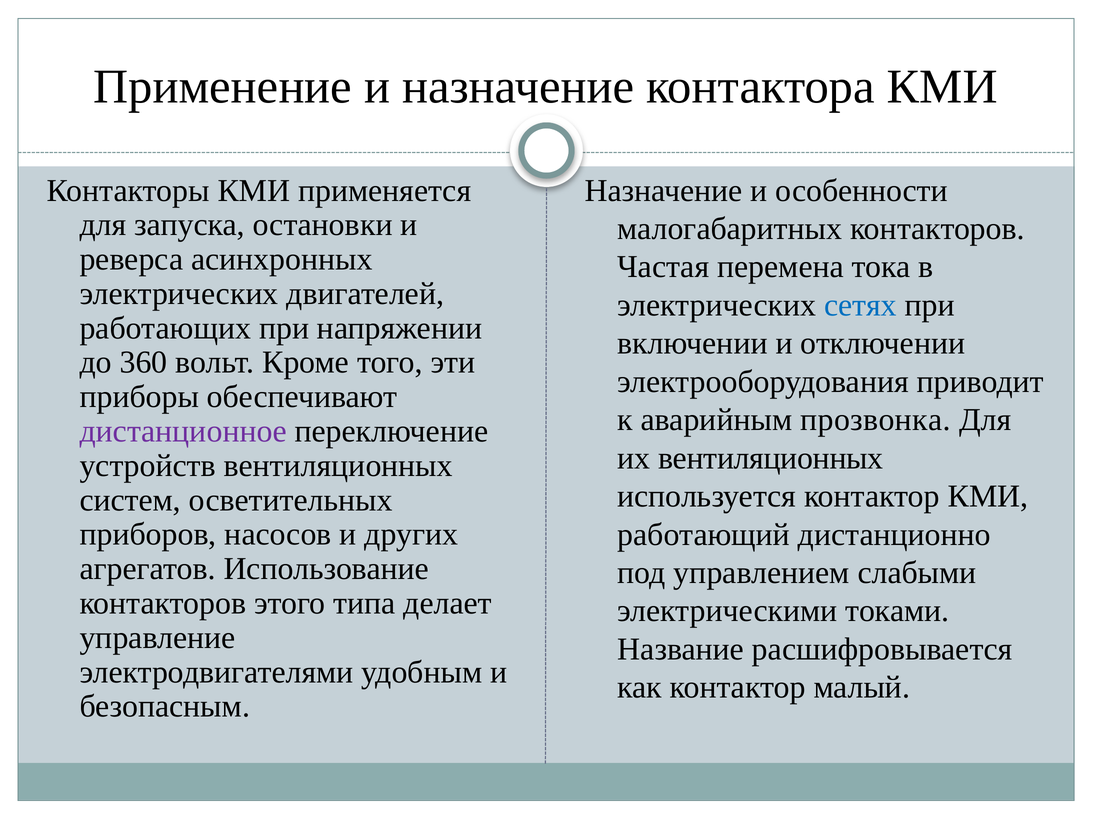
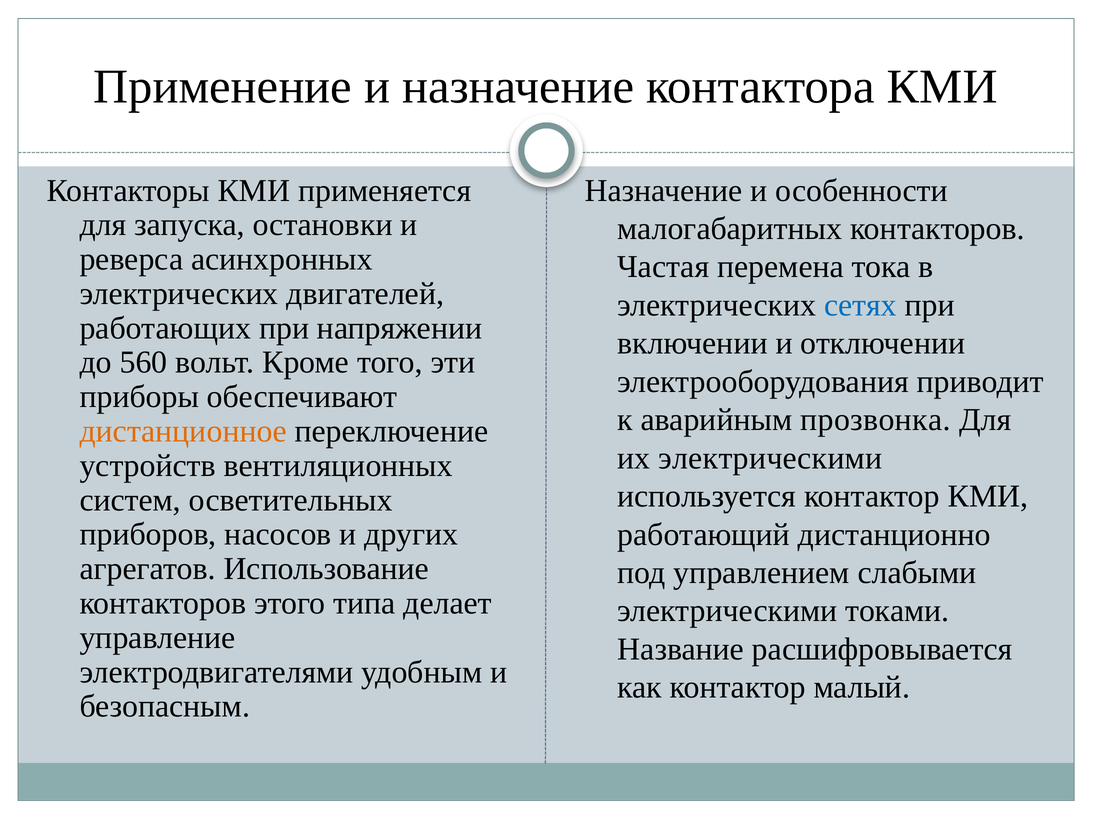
360: 360 -> 560 (144, 363)
дистанционное colour: purple -> orange (183, 432)
их вентиляционных: вентиляционных -> электрическими (770, 458)
